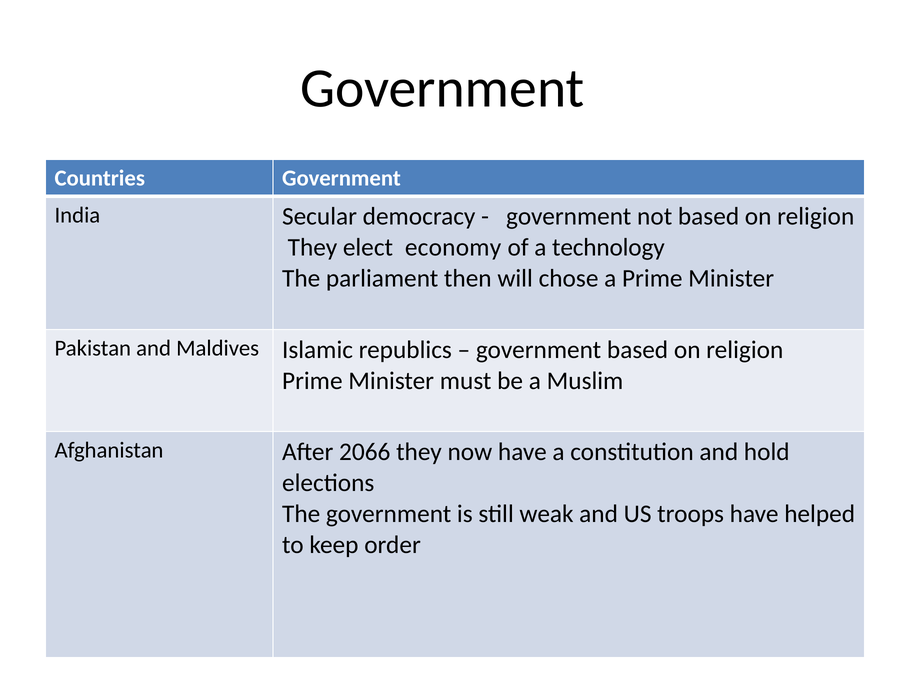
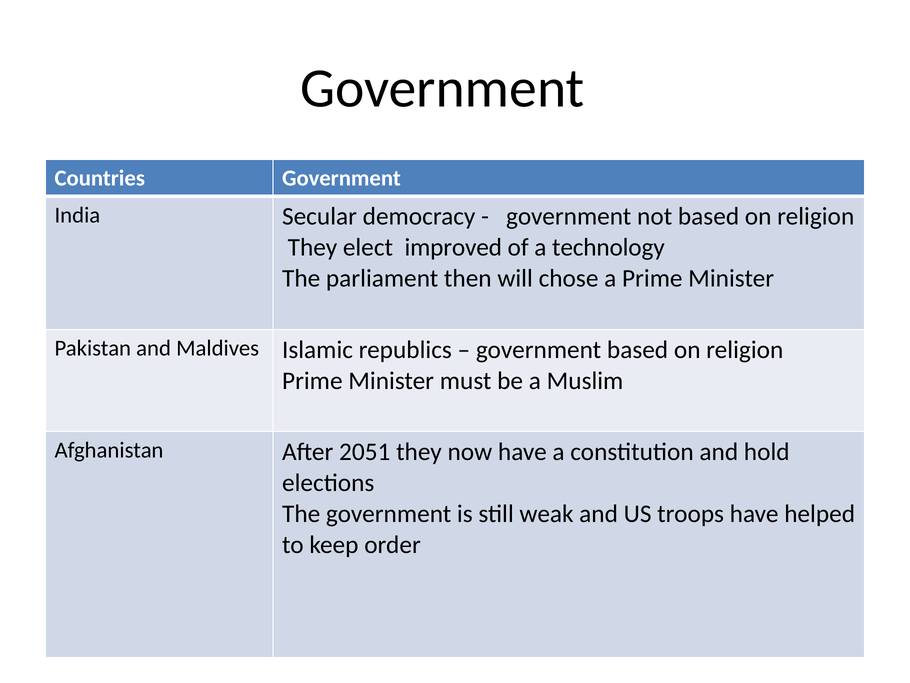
economy: economy -> improved (453, 247)
2066: 2066 -> 2051 (365, 451)
